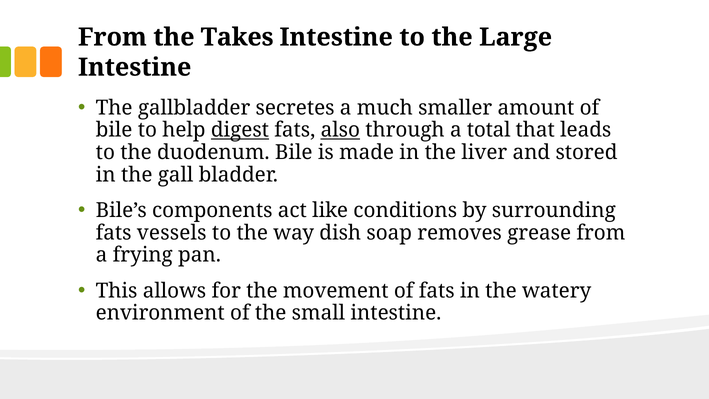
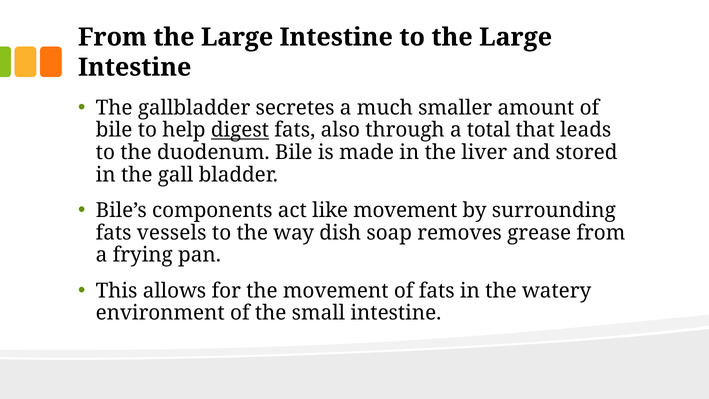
From the Takes: Takes -> Large (237, 37)
also underline: present -> none (340, 130)
like conditions: conditions -> movement (405, 210)
